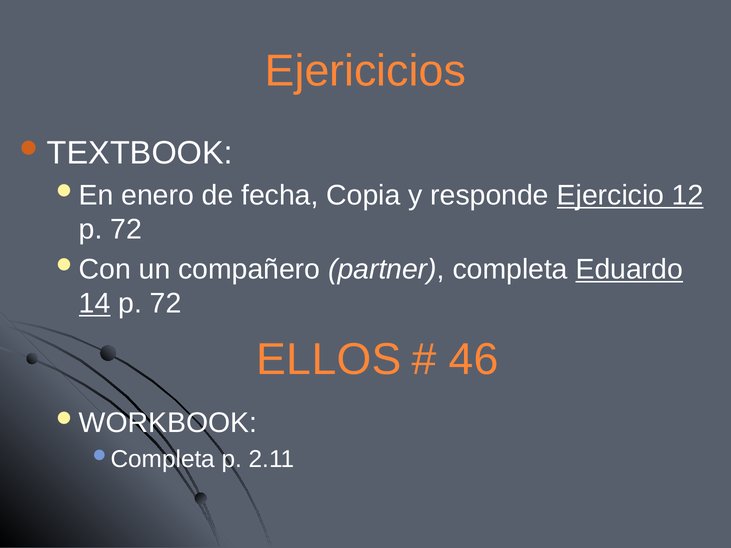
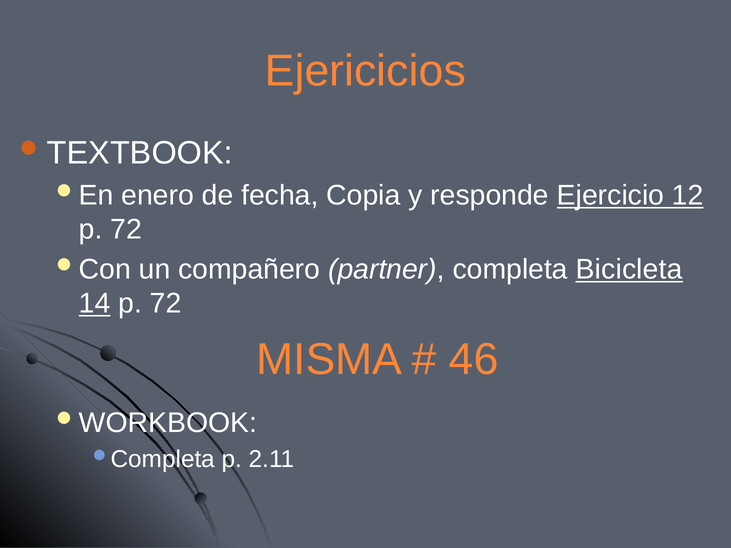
Eduardo: Eduardo -> Bicicleta (629, 269)
ELLOS: ELLOS -> MISMA (329, 360)
